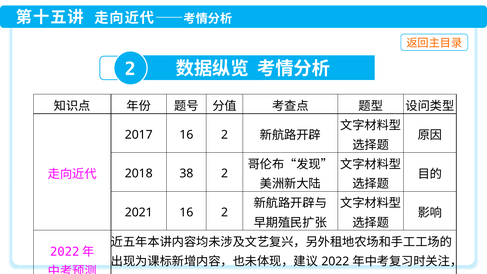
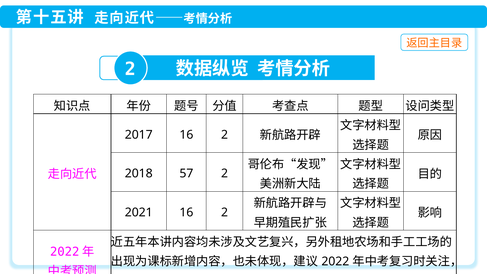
38: 38 -> 57 (186, 173)
